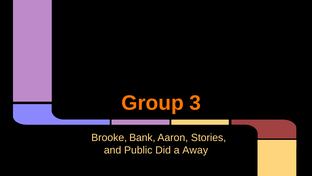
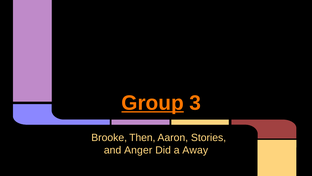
Group underline: none -> present (153, 103)
Bank: Bank -> Then (142, 137)
Public: Public -> Anger (138, 150)
